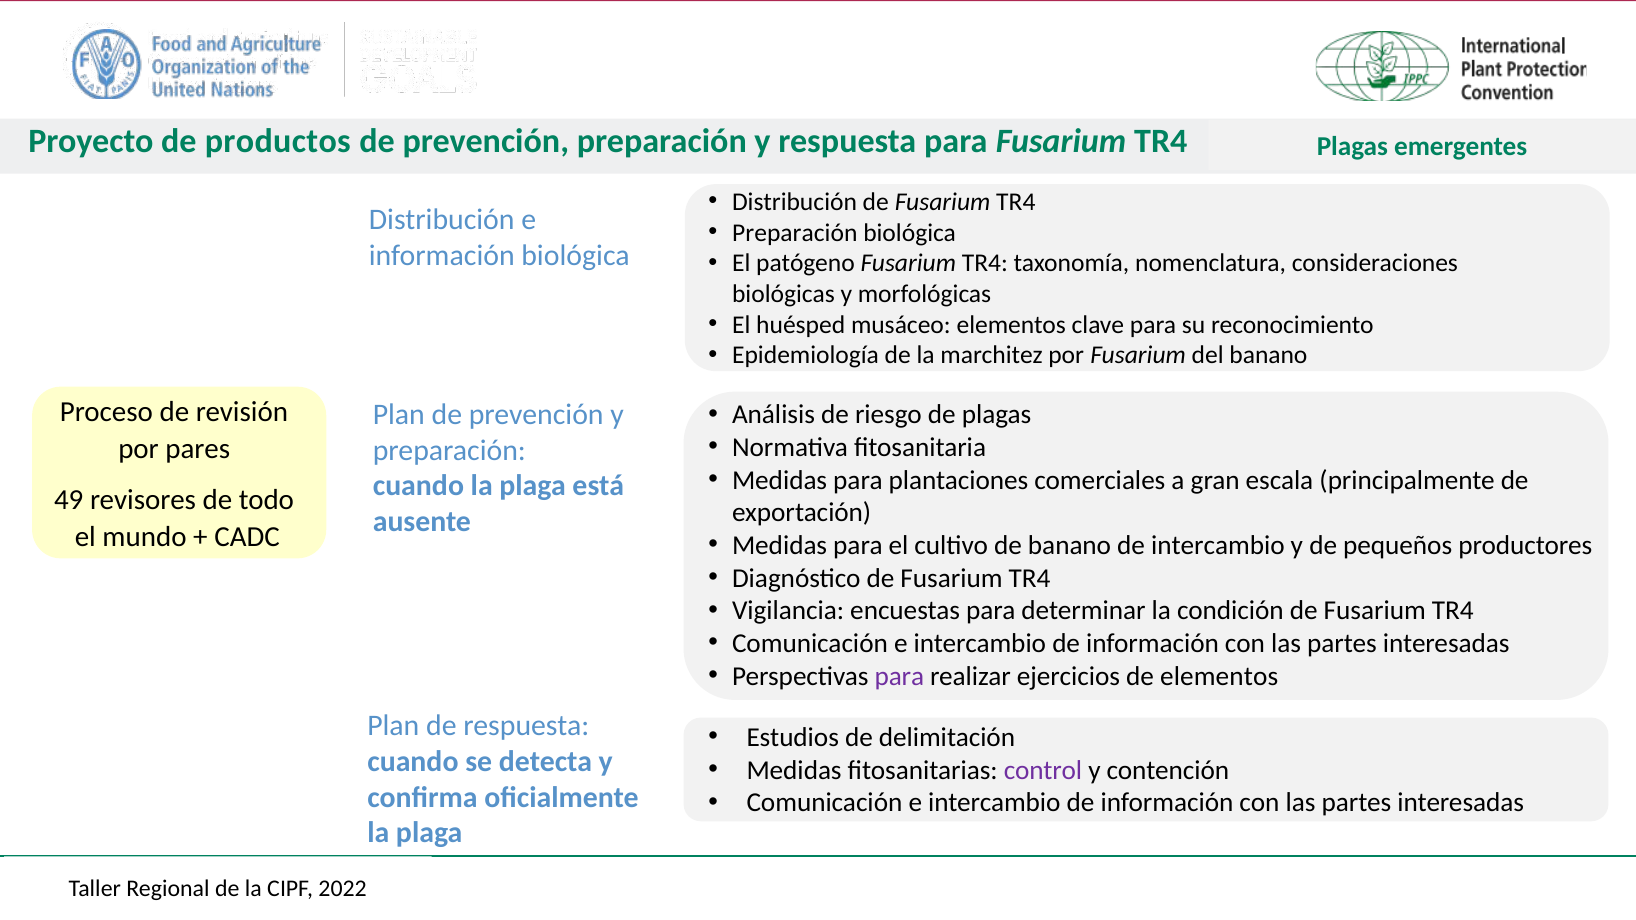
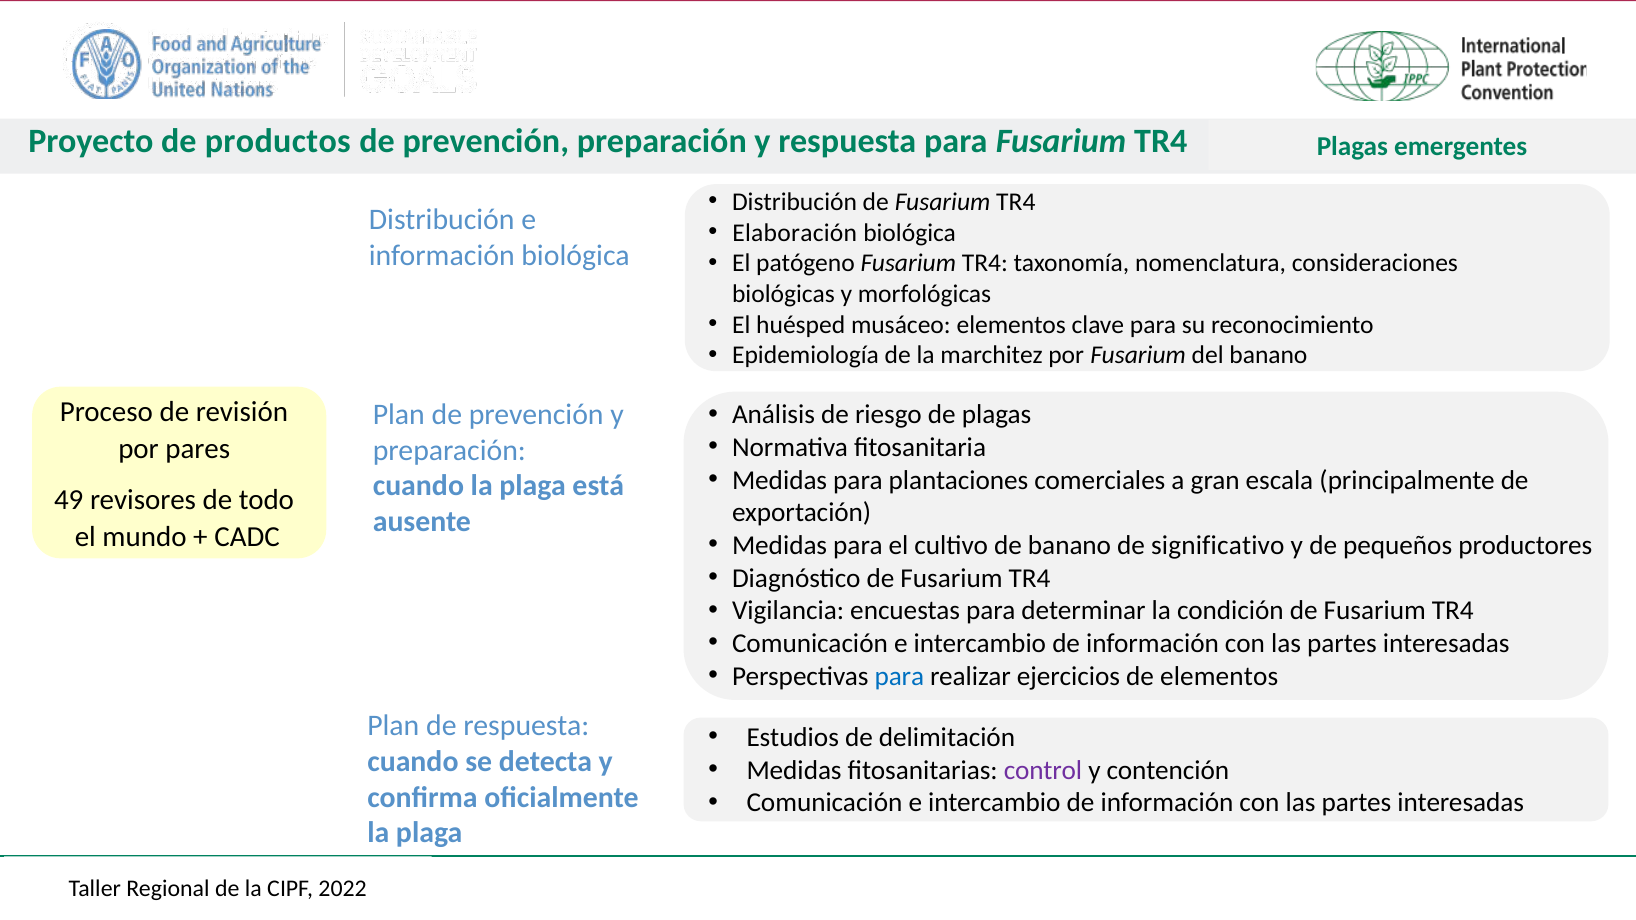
Preparación: Preparación -> Elaboración (795, 233)
de intercambio: intercambio -> significativo (1218, 546)
para colour: purple -> blue (899, 676)
